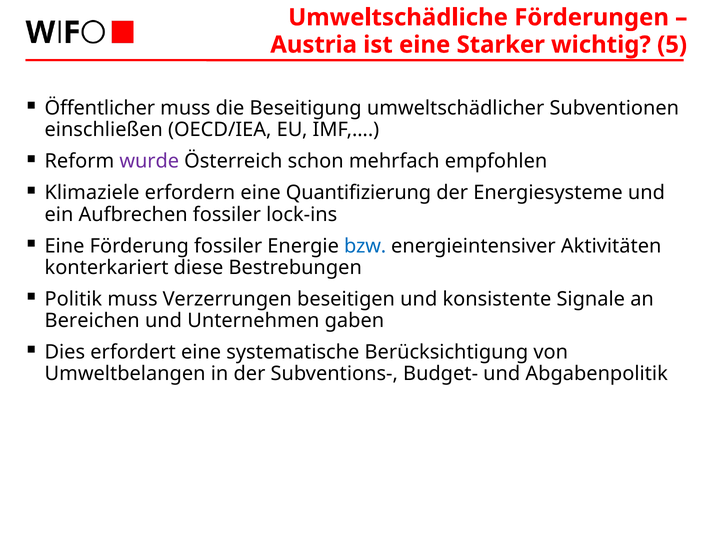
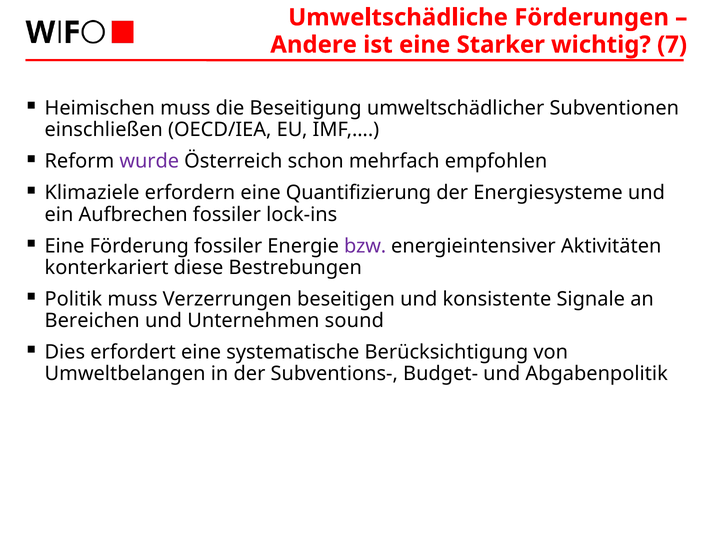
Austria: Austria -> Andere (314, 45)
5: 5 -> 7 (672, 45)
Öffentlicher: Öffentlicher -> Heimischen (100, 108)
bzw colour: blue -> purple (365, 246)
gaben: gaben -> sound (354, 321)
